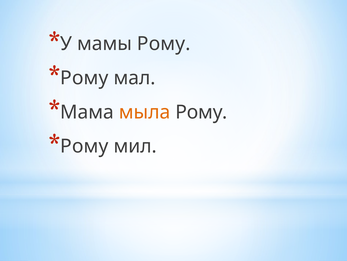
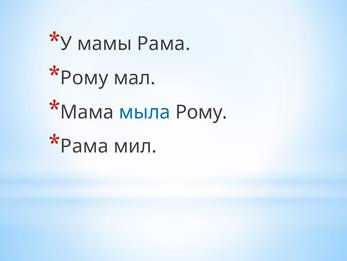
мамы Рому: Рому -> Рама (164, 44)
мыла colour: orange -> blue (145, 112)
Рому: Рому -> Рама (84, 146)
